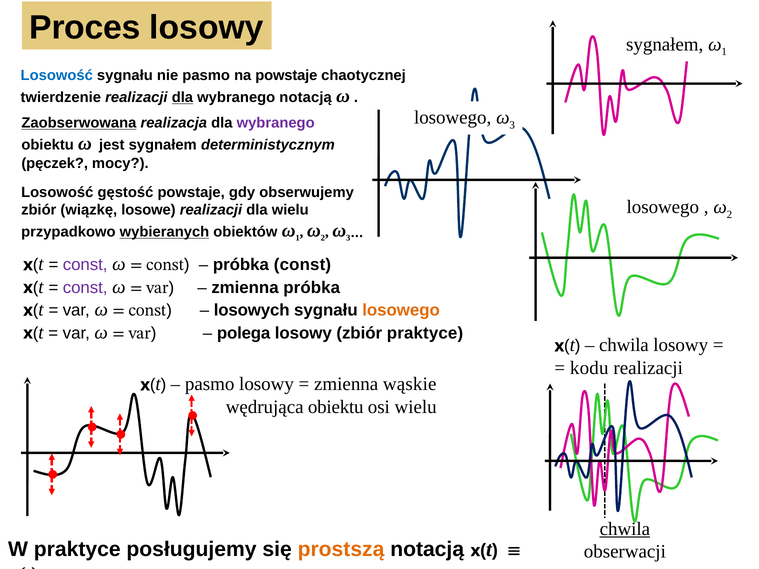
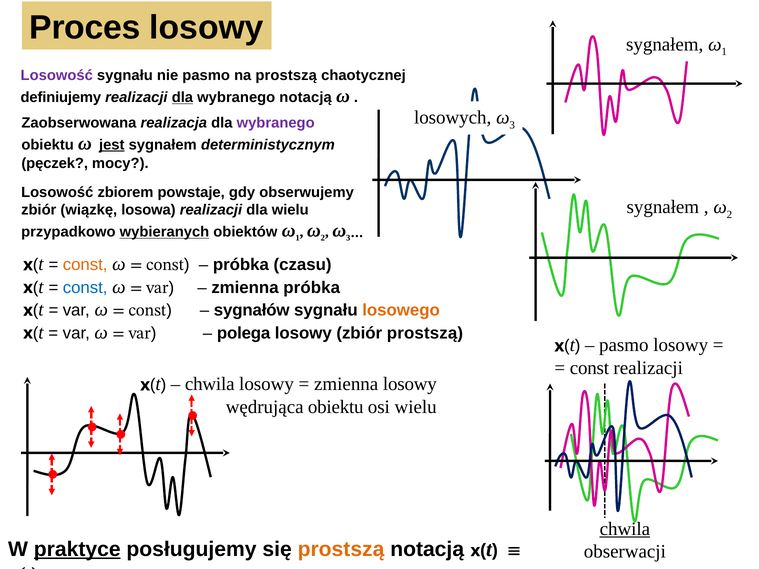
Losowość colour: blue -> purple (57, 75)
na powstaje: powstaje -> prostszą (286, 75)
twierdzenie: twierdzenie -> definiujemy (61, 97)
losowego: losowego -> losowych (453, 118)
Zaobserwowana underline: present -> none (79, 123)
jest underline: none -> present (112, 145)
gęstość: gęstość -> zbiorem (125, 192)
losowego: losowego -> sygnałem (663, 207)
losowe: losowe -> losowa (148, 210)
próbka const: const -> czasu (303, 265)
const colour: purple -> orange (85, 265)
const colour: purple -> blue (85, 288)
losowych: losowych -> sygnałów (252, 310)
zbiór praktyce: praktyce -> prostszą (425, 333)
chwila: chwila -> pasmo (624, 345)
kodu: kodu -> const (589, 368)
pasmo: pasmo -> chwila (210, 384)
zmienna wąskie: wąskie -> losowy (410, 384)
praktyce underline: none -> present (77, 549)
